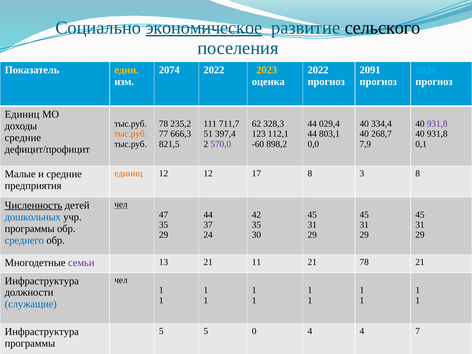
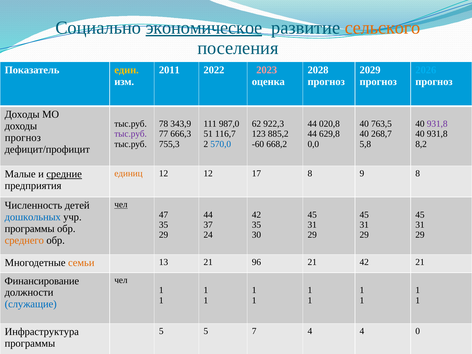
сельского colour: black -> orange (383, 28)
2074: 2074 -> 2011 (169, 70)
2023 colour: yellow -> pink (267, 70)
2022: 2022 -> 2028 (318, 70)
2091: 2091 -> 2029 (370, 70)
Единиц: Единиц -> Доходы (22, 114)
235,2: 235,2 -> 343,9 (181, 124)
711,7: 711,7 -> 987,0 (229, 124)
328,3: 328,3 -> 922,3 (274, 124)
029,4: 029,4 -> 020,8 (329, 124)
334,4: 334,4 -> 763,5 (381, 124)
тыс.руб colour: orange -> purple (131, 134)
397,4: 397,4 -> 116,7 (225, 134)
112,1: 112,1 -> 885,2 (278, 134)
803,1: 803,1 -> 629,8 (329, 134)
средние: средние -> прогноз (23, 138)
821,5: 821,5 -> 755,3 (169, 144)
570,0 colour: purple -> blue (221, 144)
898,2: 898,2 -> 668,2 (277, 144)
7,9: 7,9 -> 5,8 (365, 144)
0,1: 0,1 -> 8,2 (421, 144)
3: 3 -> 9 (362, 173)
средние underline: none -> present (64, 174)
Численность underline: present -> none (33, 205)
среднего colour: blue -> orange (24, 240)
семьи colour: purple -> orange (81, 263)
11: 11 -> 96 (256, 262)
21 78: 78 -> 42 (364, 262)
Инфраструктура: Инфраструктура -> Финансирование (42, 281)
0: 0 -> 7 (254, 331)
7: 7 -> 0 (418, 331)
